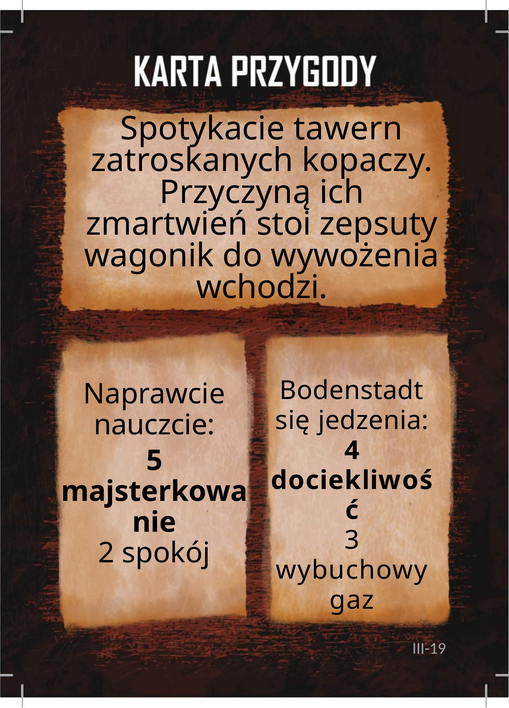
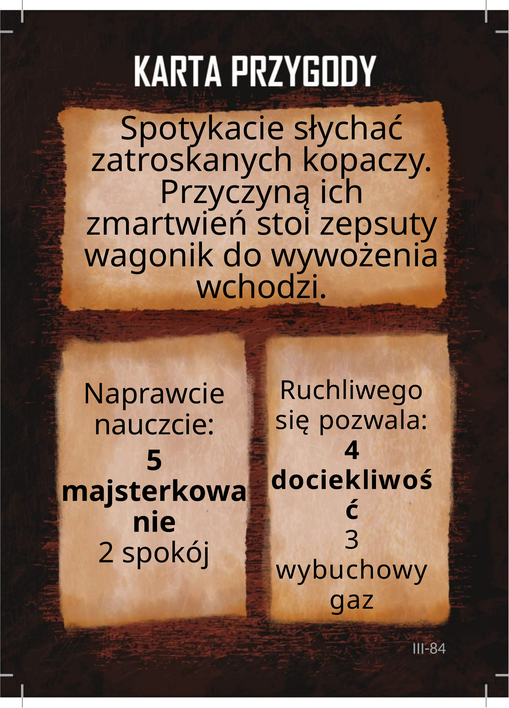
tawern: tawern -> słychać (348, 129)
Bodenstadt: Bodenstadt -> Ruchliwego (351, 391)
jedzenia: jedzenia -> pozwala (373, 421)
III-19: III-19 -> III-84 (429, 649)
